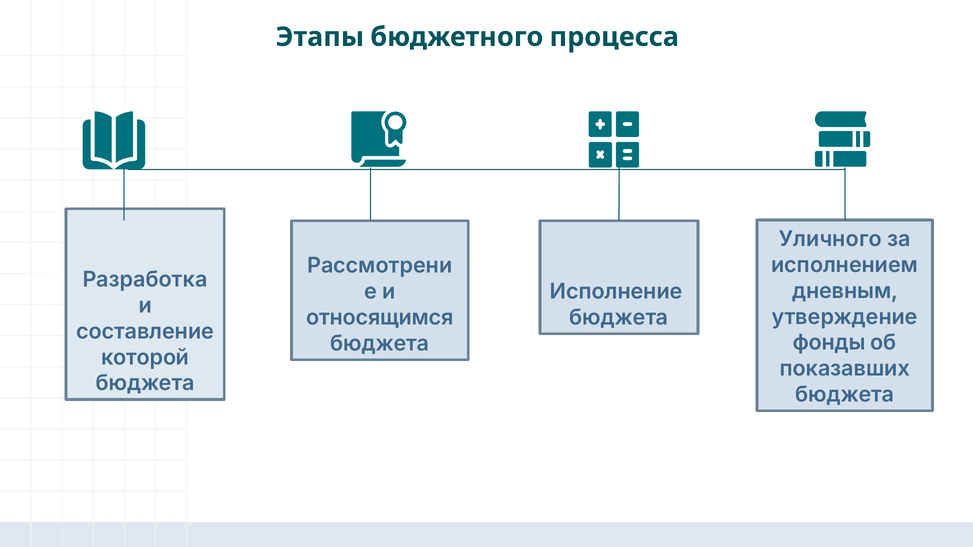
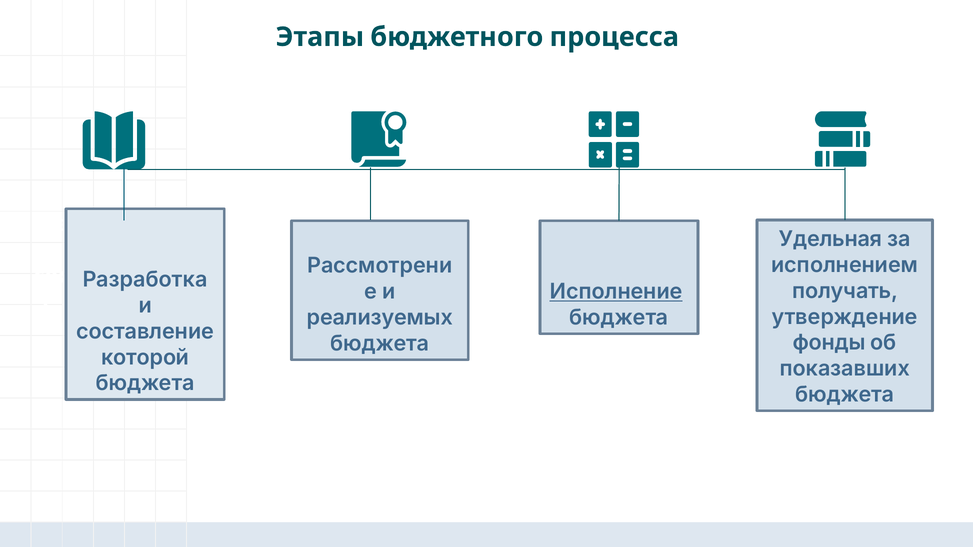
Уличного: Уличного -> Удельная (830, 239)
дневным: дневным -> получать (845, 291)
Исполнение underline: none -> present (616, 292)
относящимся: относящимся -> реализуемых (380, 318)
